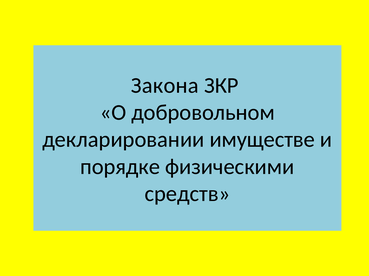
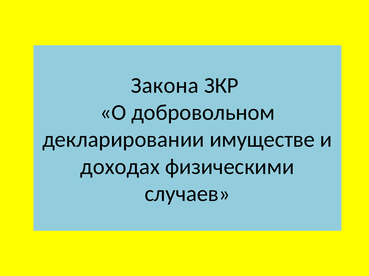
порядке: порядке -> доходах (120, 167)
средств: средств -> случаев (187, 194)
